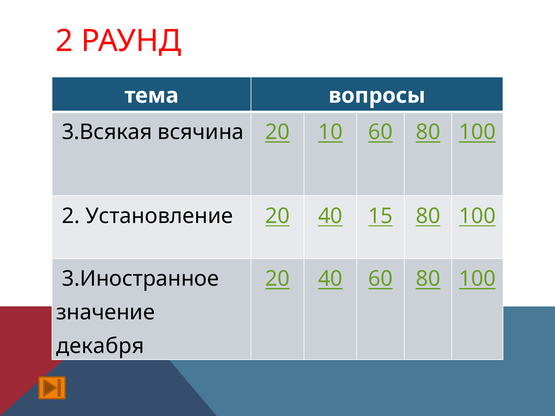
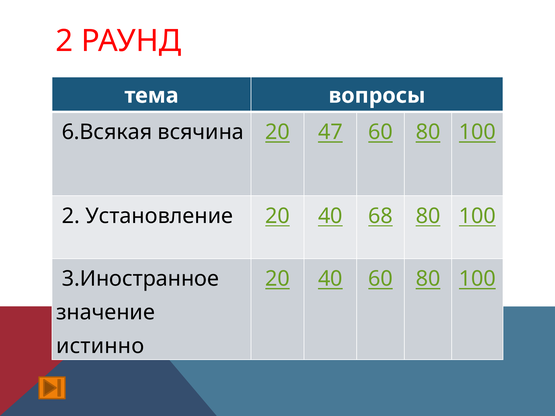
3.Всякая: 3.Всякая -> 6.Всякая (107, 132)
10: 10 -> 47 (330, 132)
15: 15 -> 68 (381, 216)
декабря: декабря -> истинно (100, 346)
